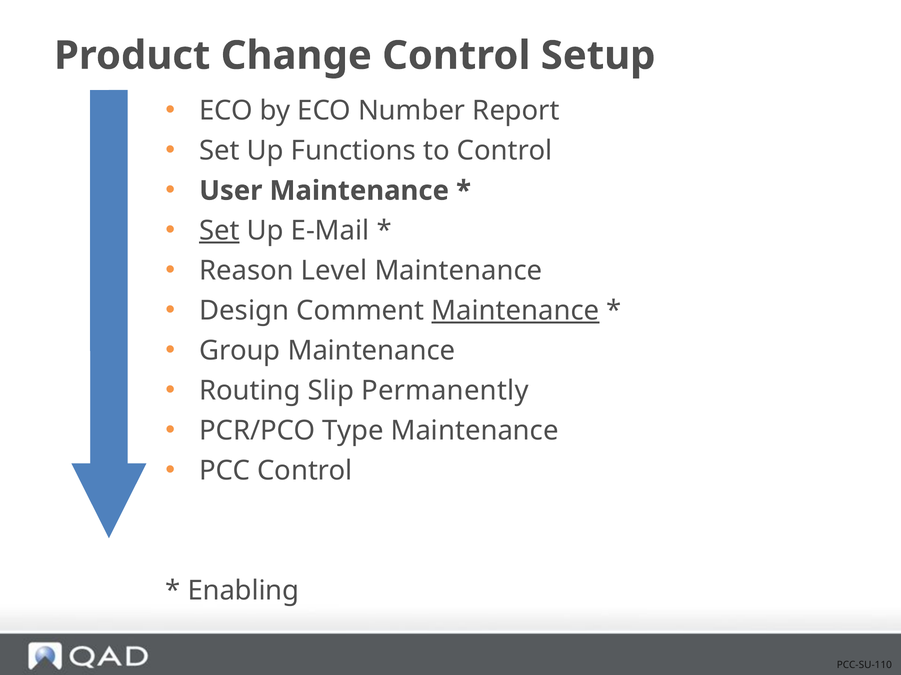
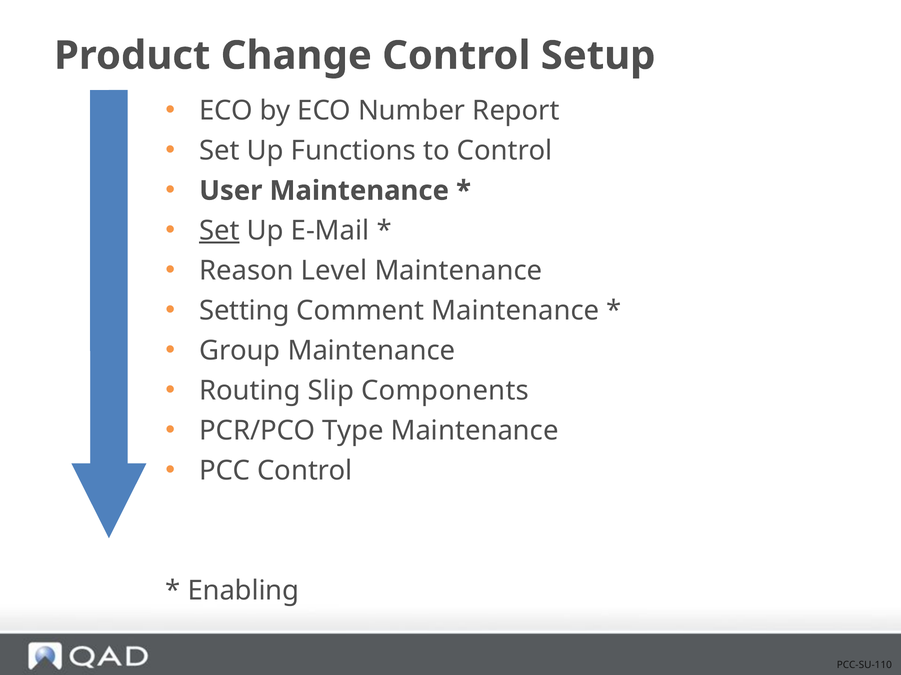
Design: Design -> Setting (244, 311)
Maintenance underline: present -> none (515, 311)
Permanently: Permanently -> Components (445, 391)
